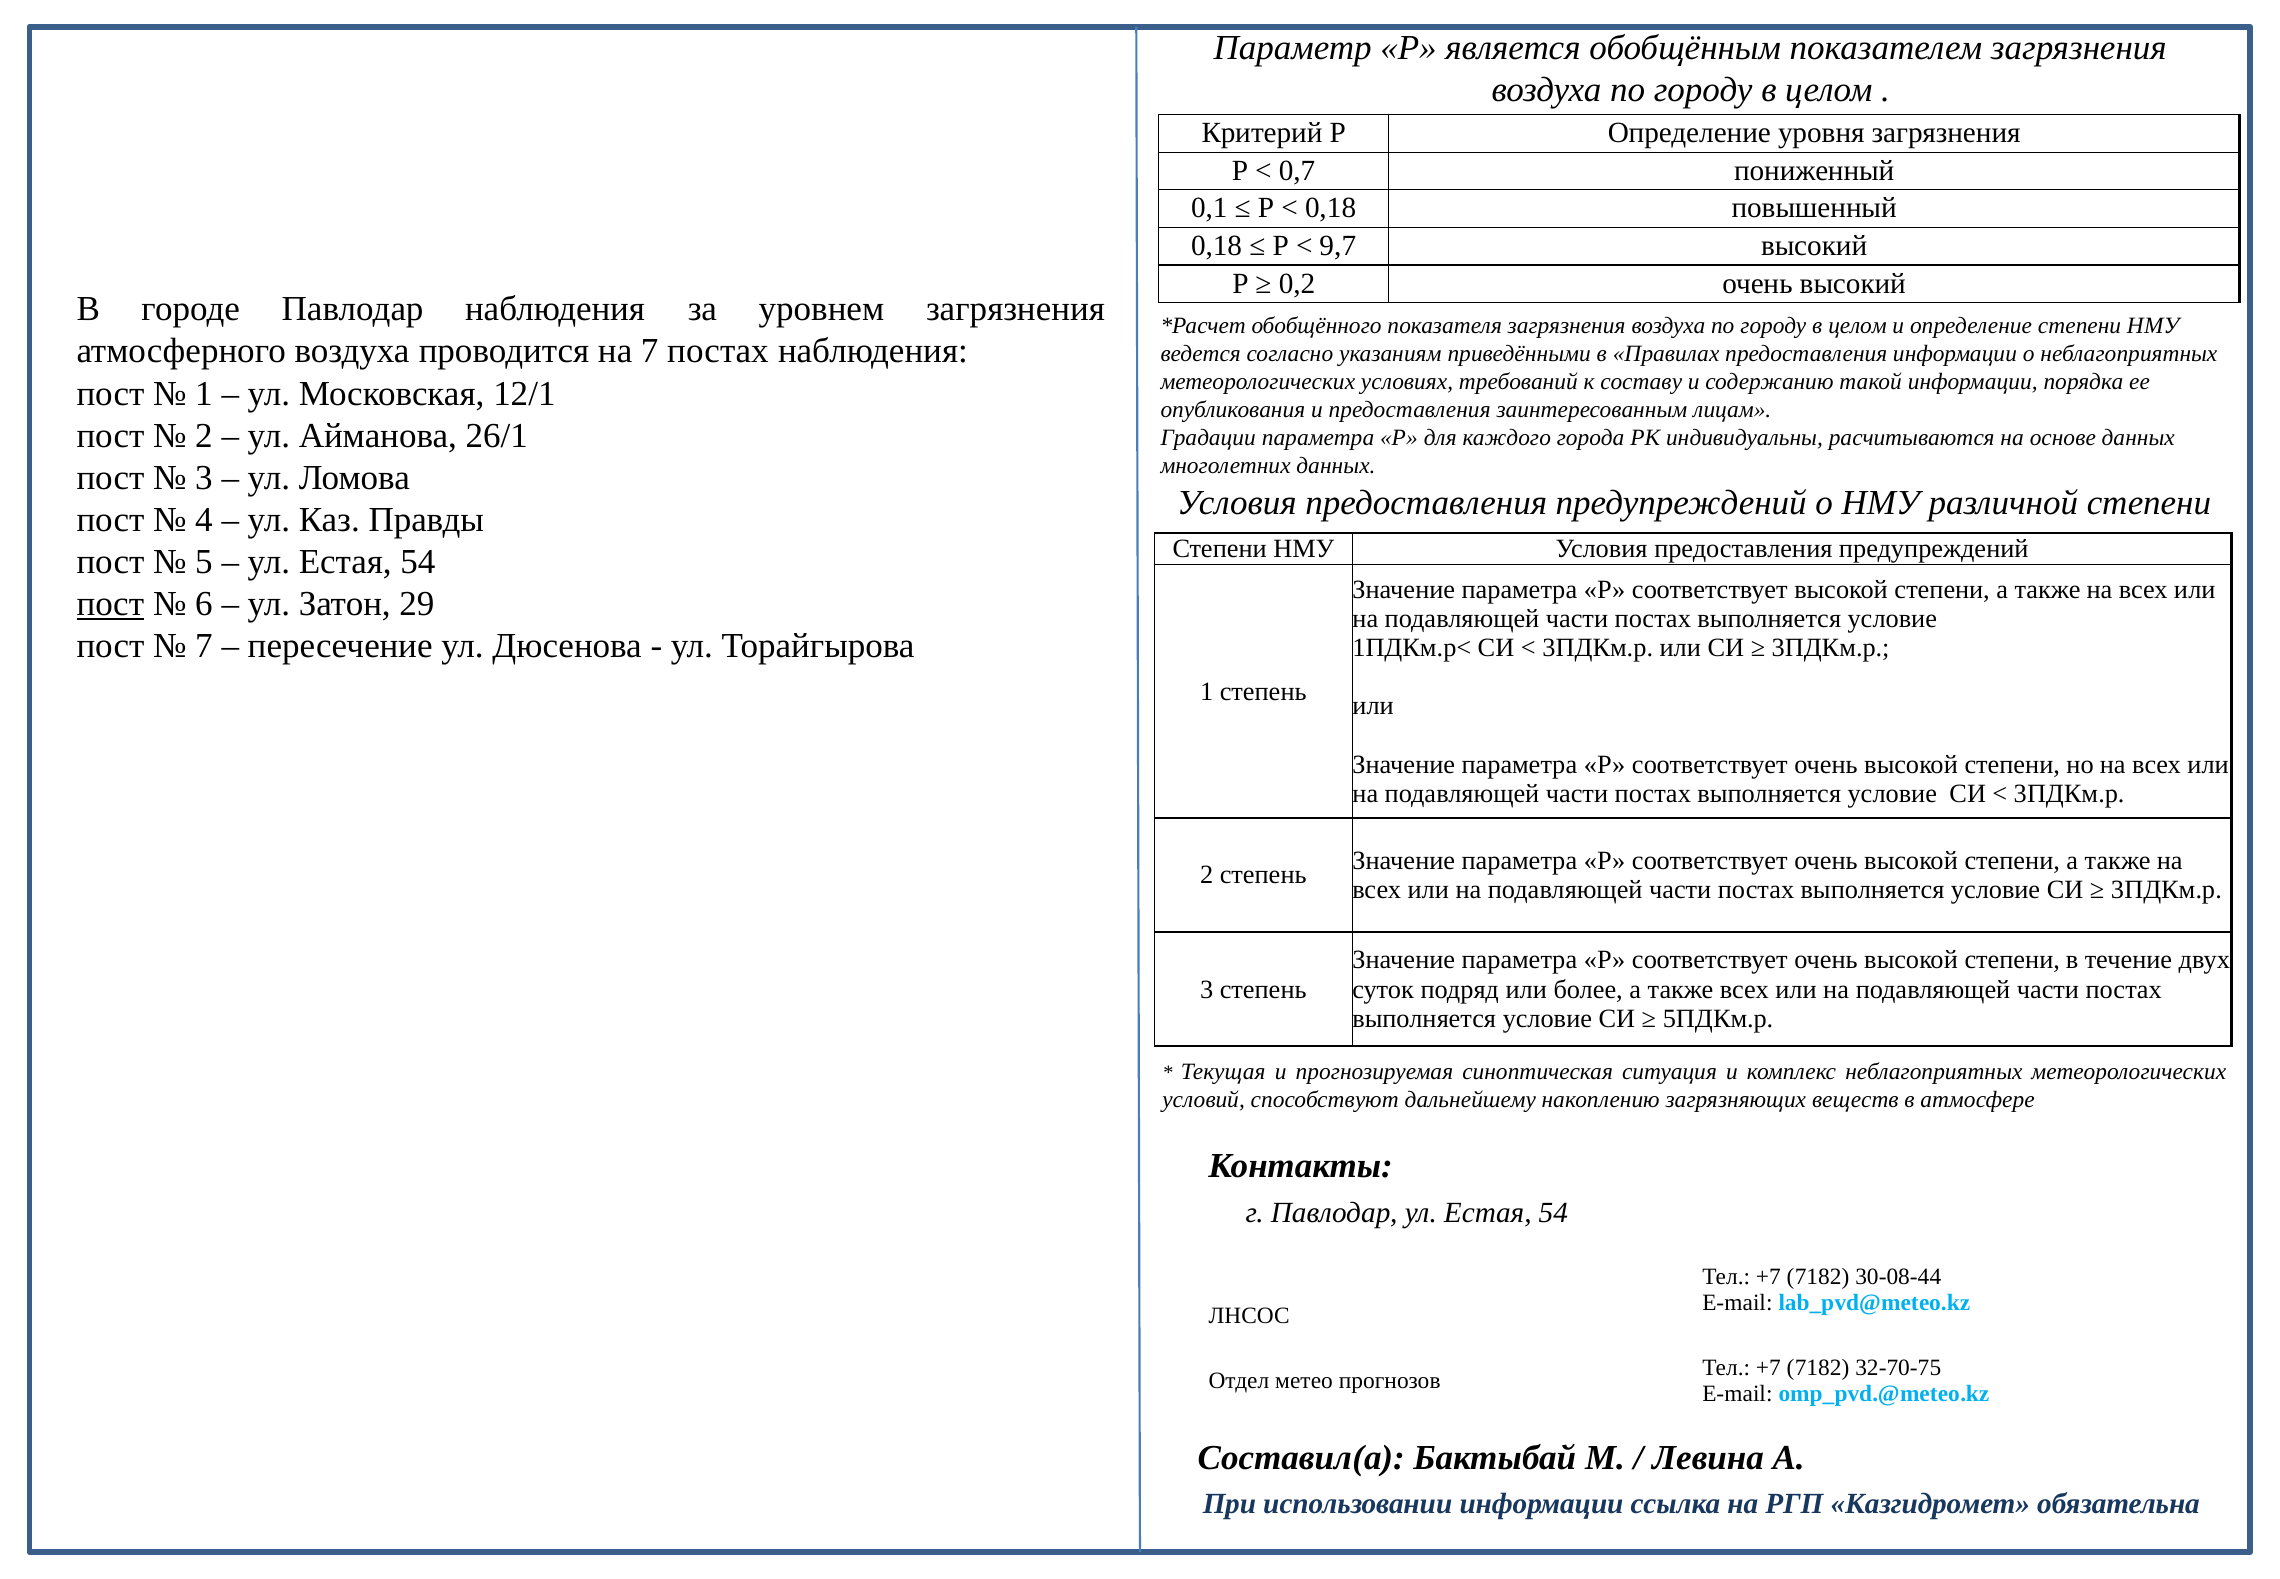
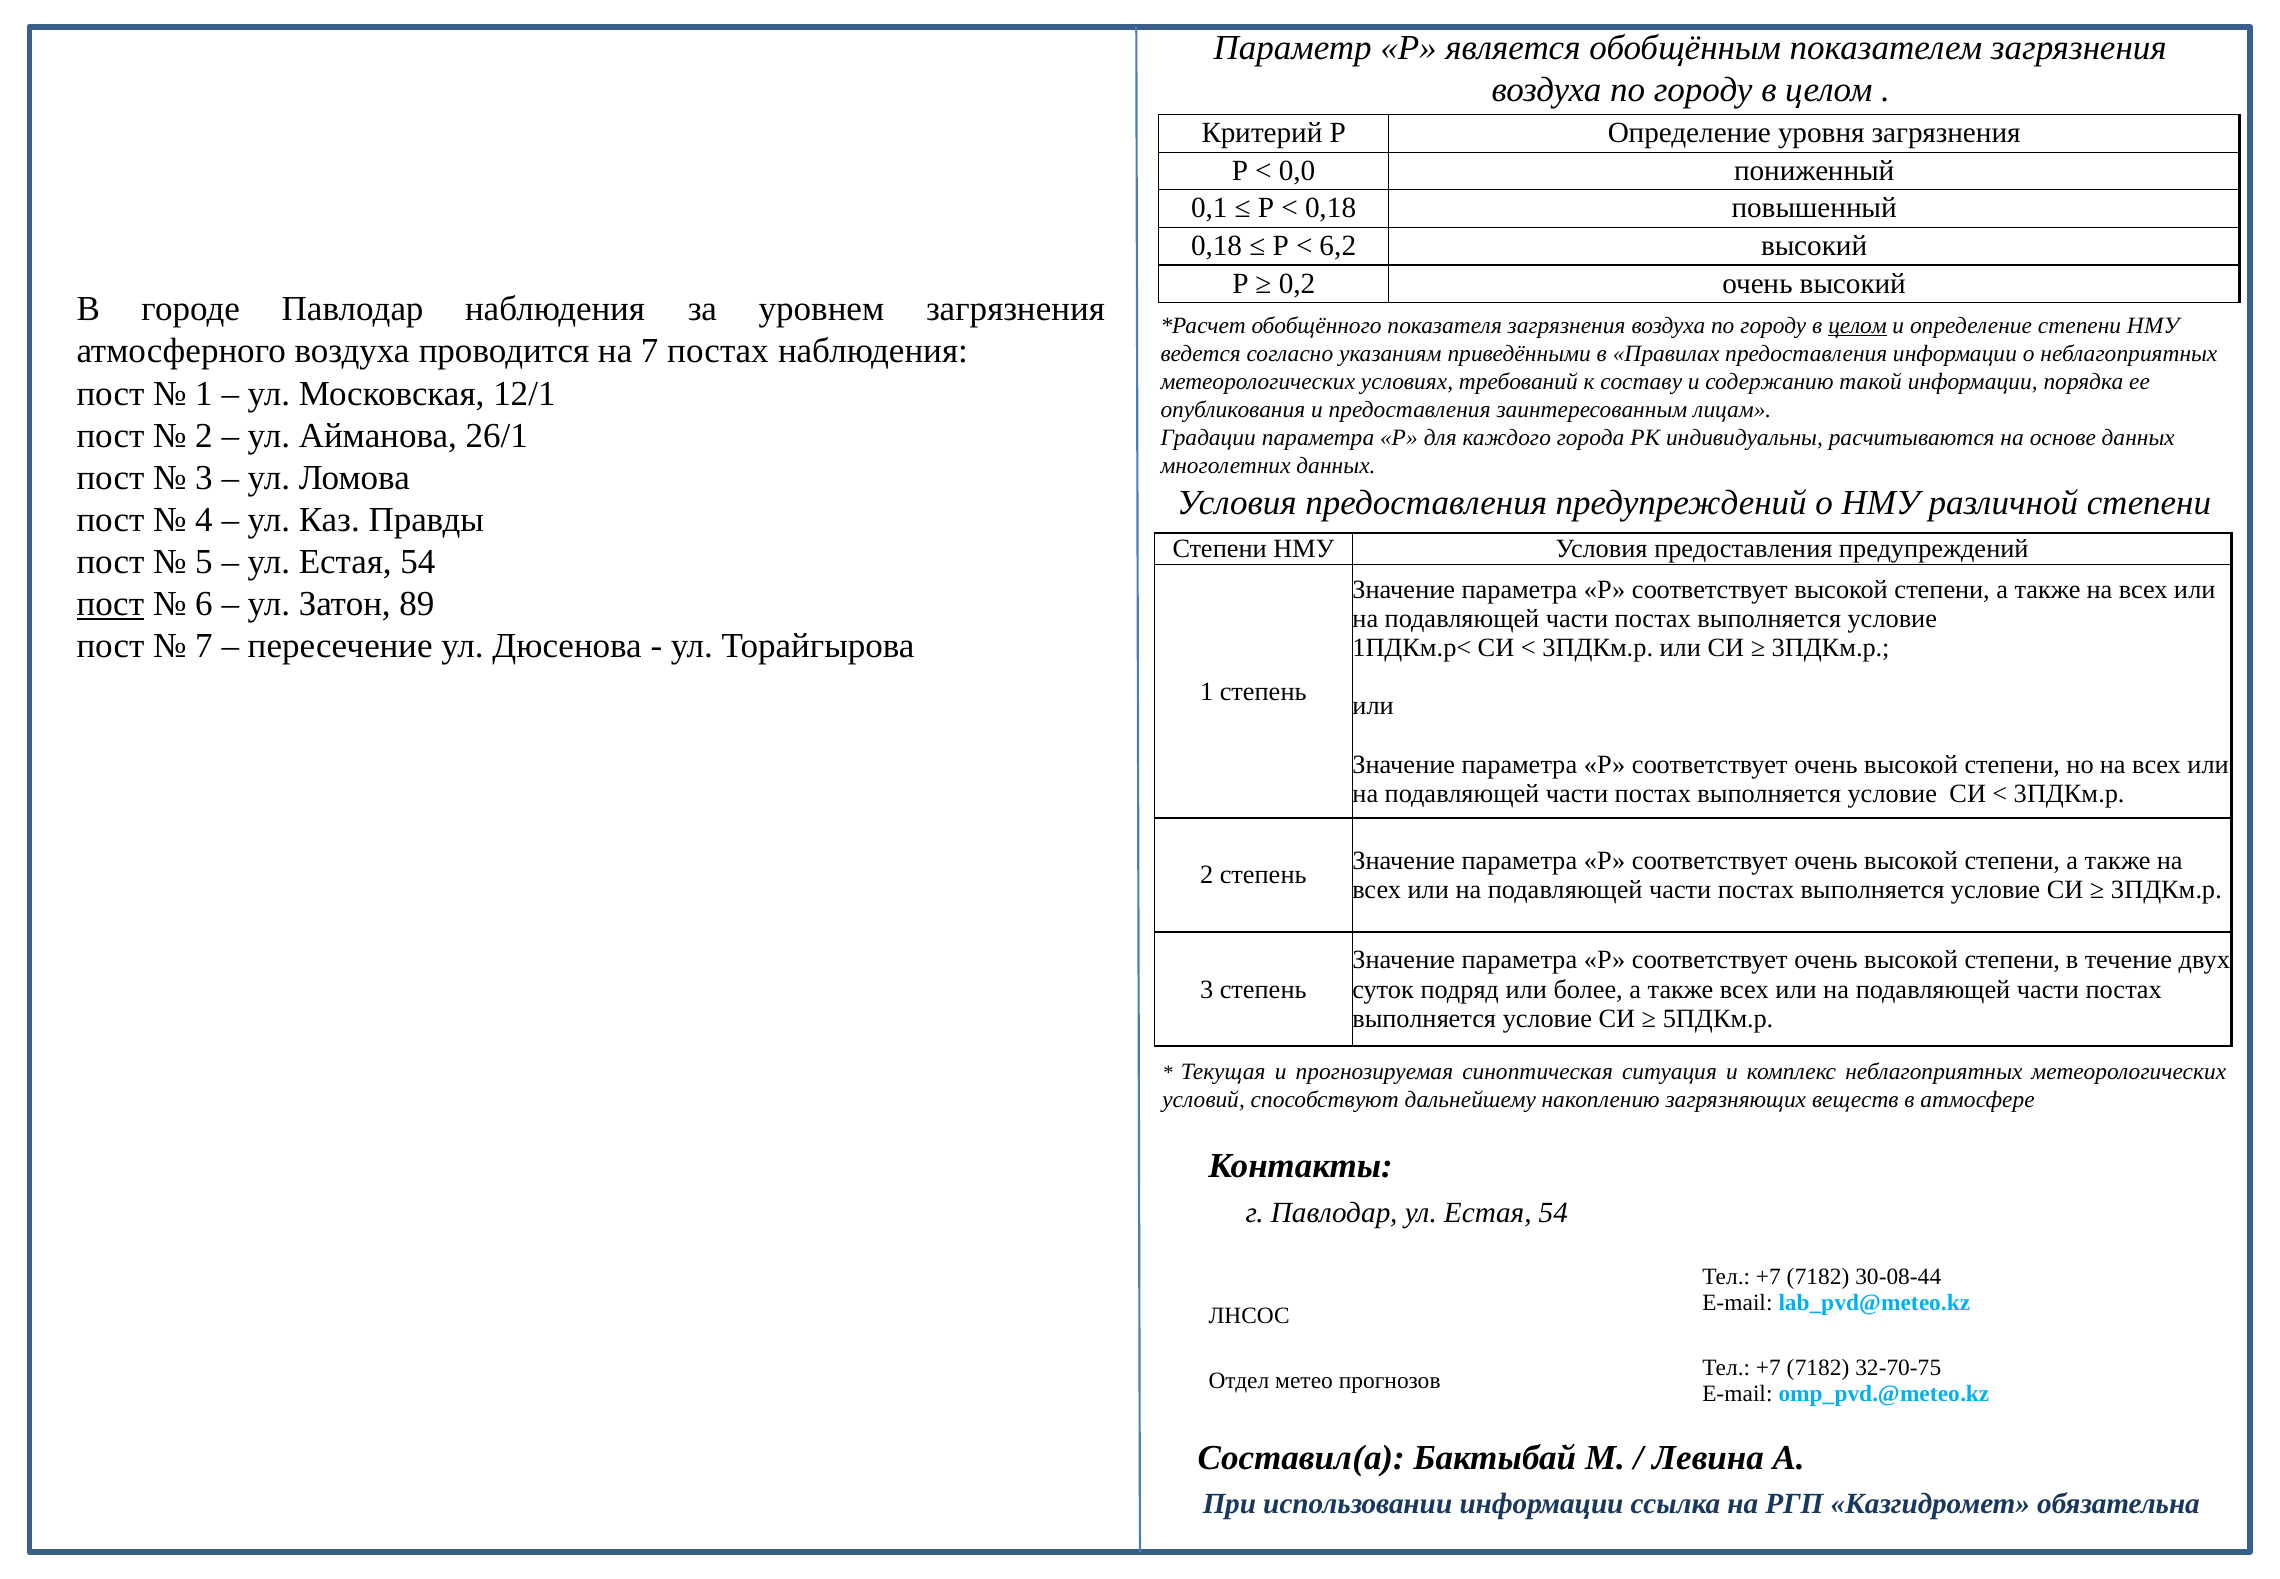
0,7: 0,7 -> 0,0 (1297, 171)
9,7: 9,7 -> 6,2 (1338, 246)
целом underline: none -> present (1858, 325)
29: 29 -> 89 (417, 604)
